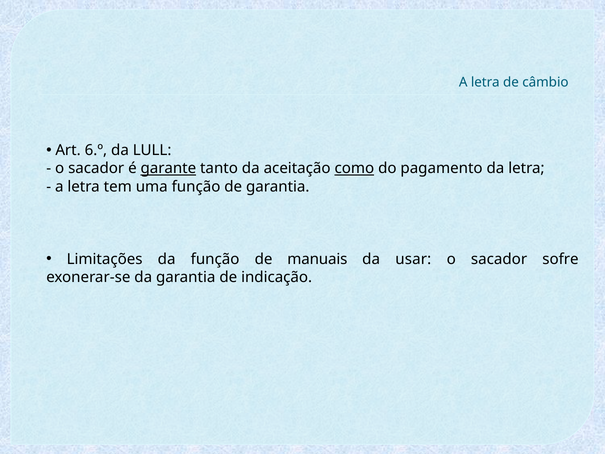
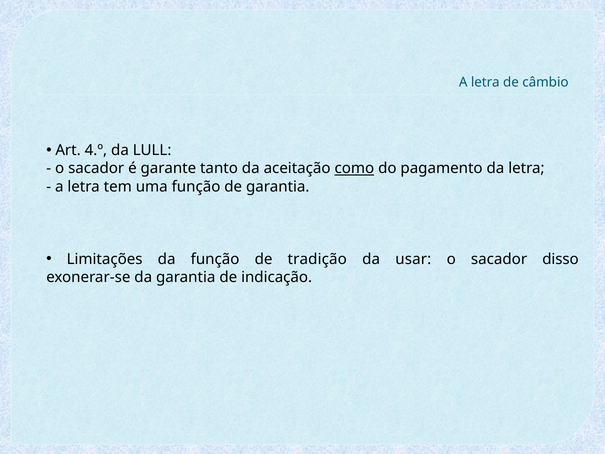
6.º: 6.º -> 4.º (96, 150)
garante underline: present -> none (168, 168)
manuais: manuais -> tradição (317, 259)
sofre: sofre -> disso (560, 259)
